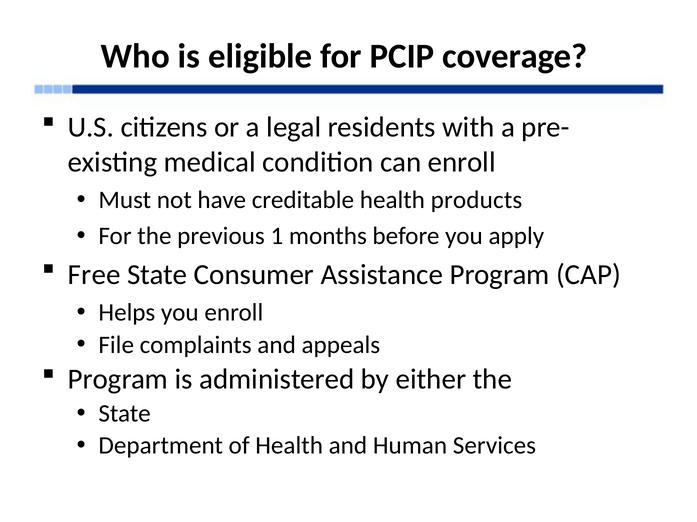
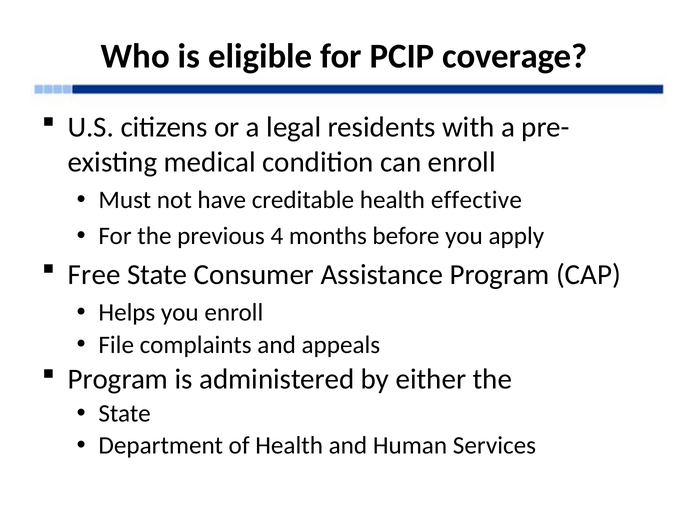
products: products -> effective (476, 200)
1: 1 -> 4 (277, 236)
